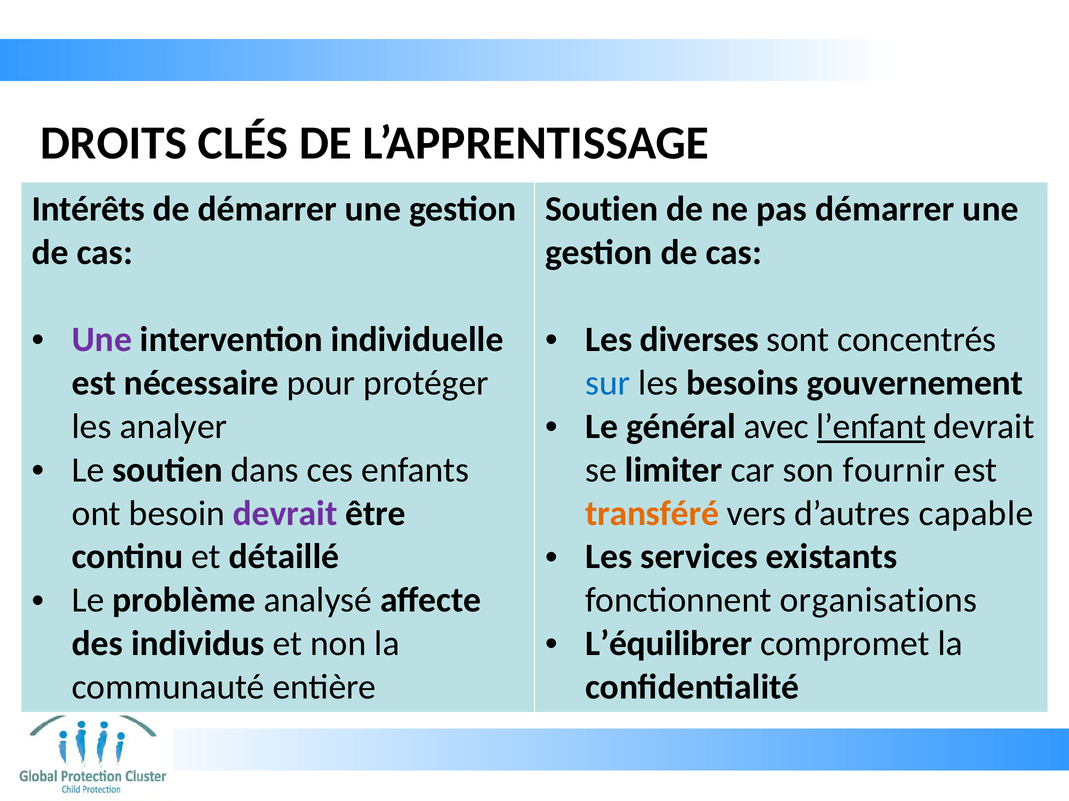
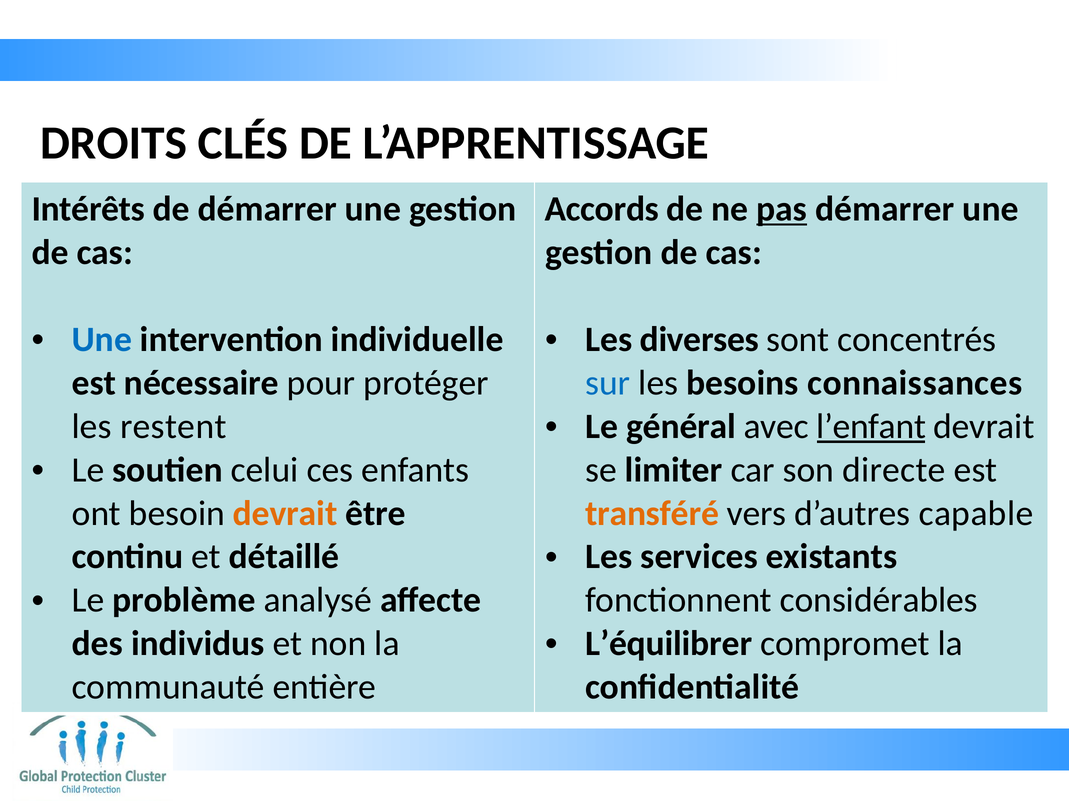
Soutien: Soutien -> Accords (602, 209)
pas underline: none -> present (782, 209)
Une colour: purple -> blue (102, 340)
gouvernement: gouvernement -> connaissances (915, 383)
analyer: analyer -> restent (173, 427)
dans: dans -> celui (265, 470)
fournir: fournir -> directe (894, 470)
devrait colour: purple -> orange (285, 514)
organisations: organisations -> considérables (879, 601)
